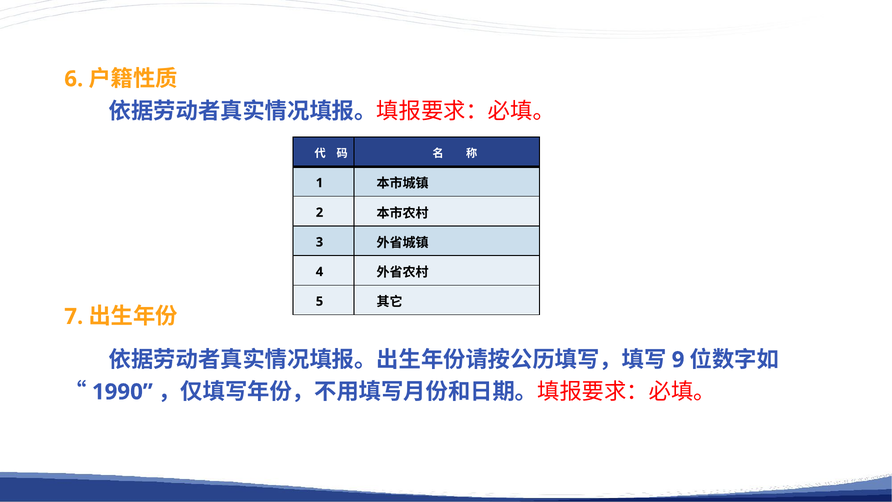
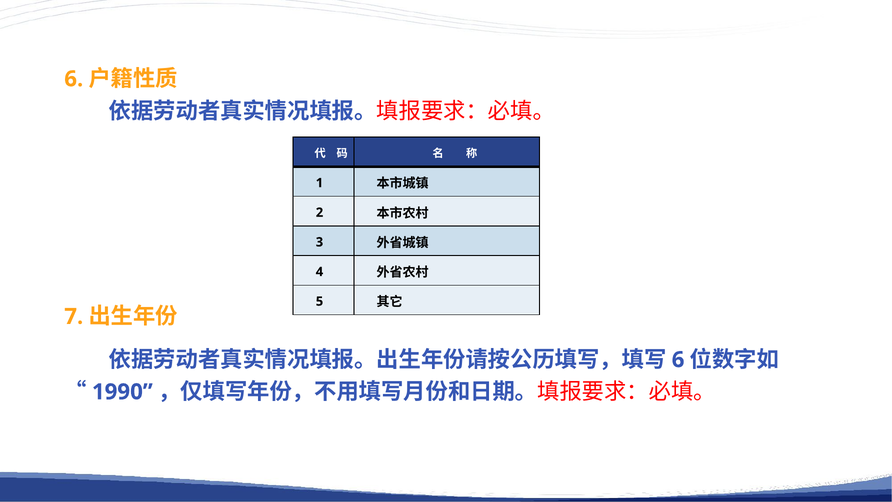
9: 9 -> 6 (678, 360)
